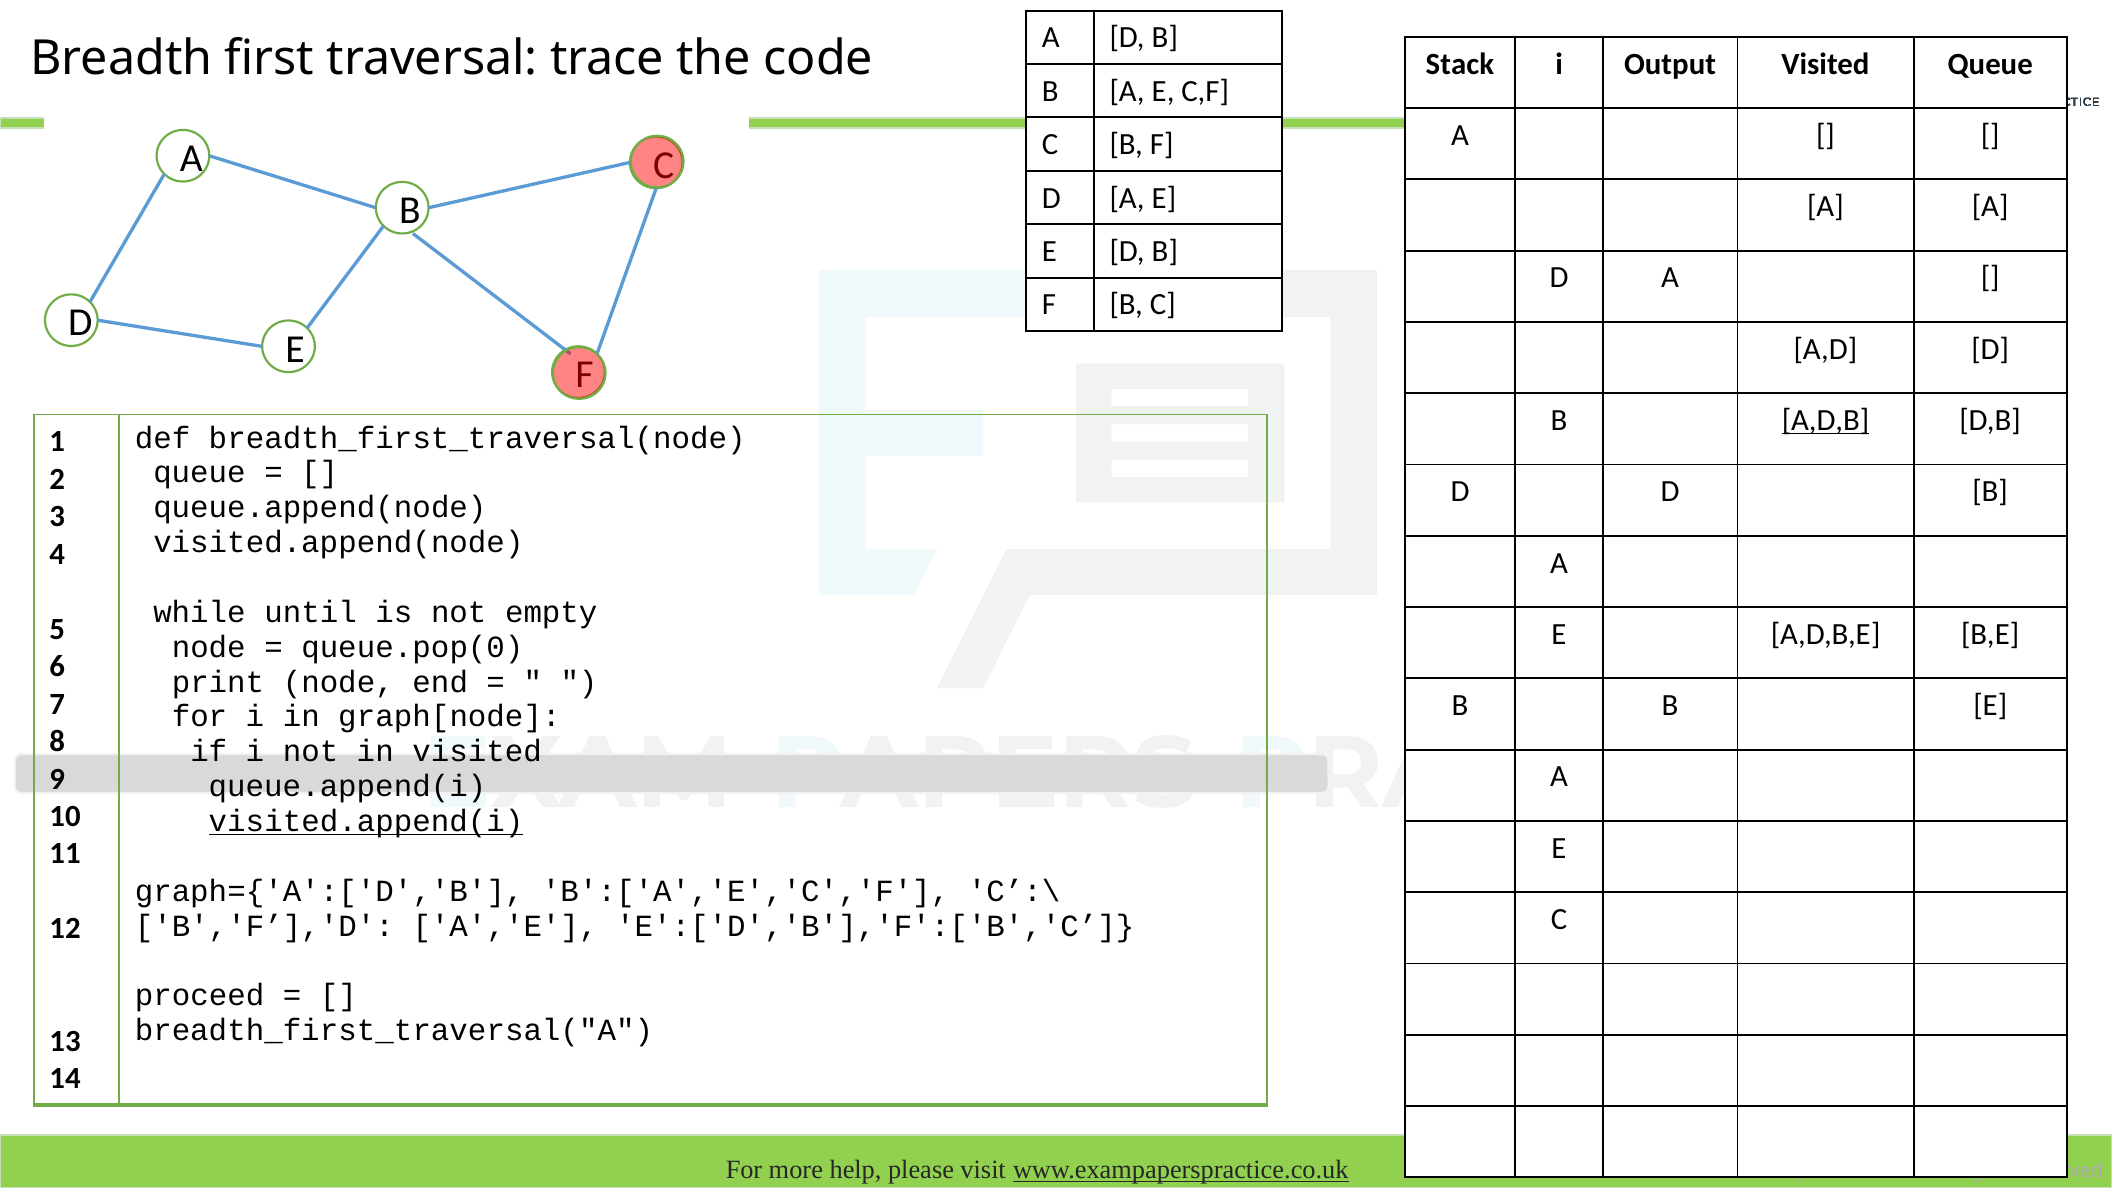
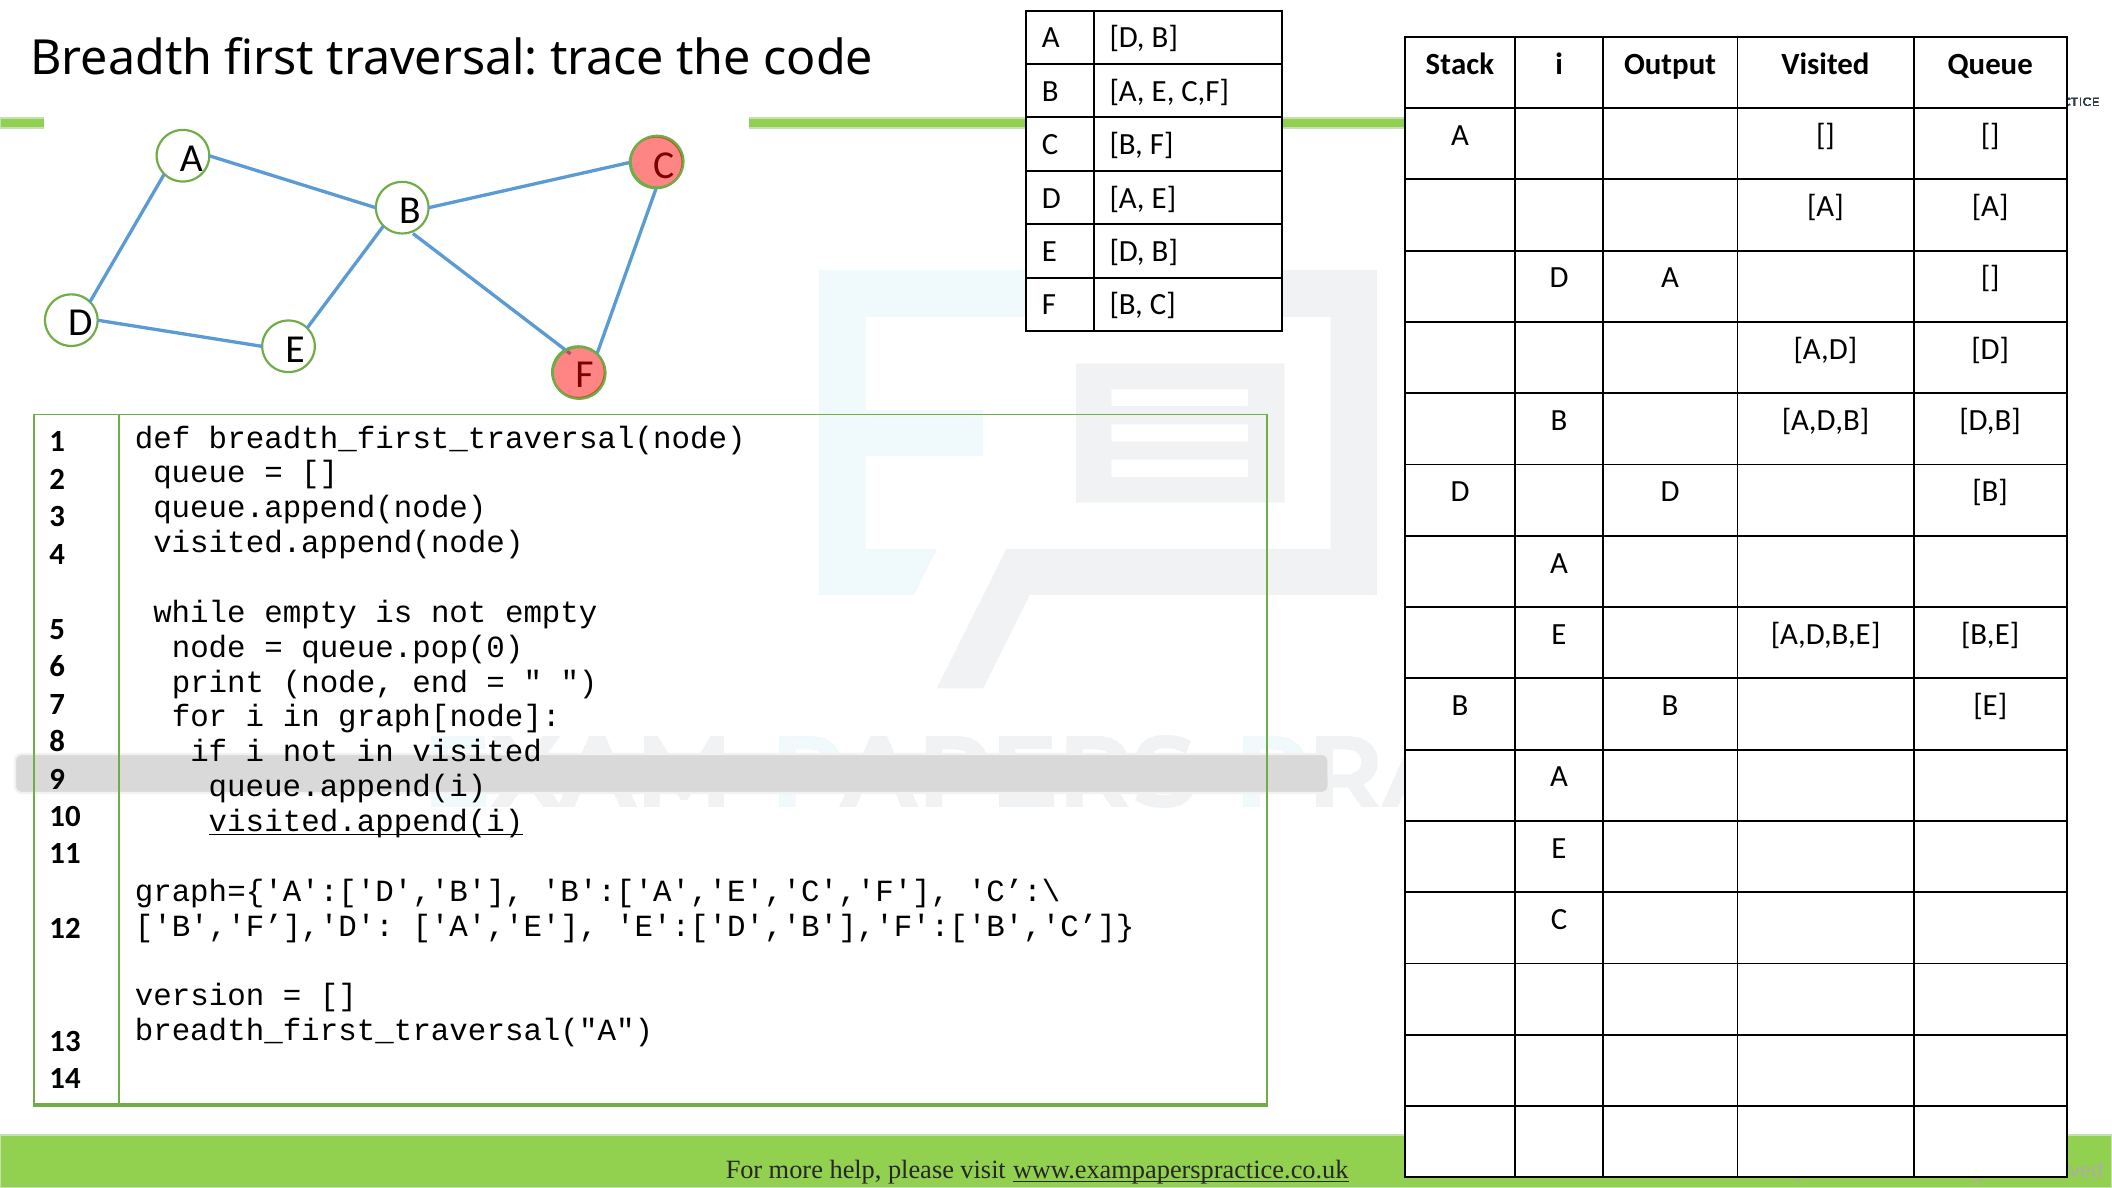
A,D,B underline: present -> none (1826, 420)
while until: until -> empty (311, 612)
proceed: proceed -> version (200, 996)
